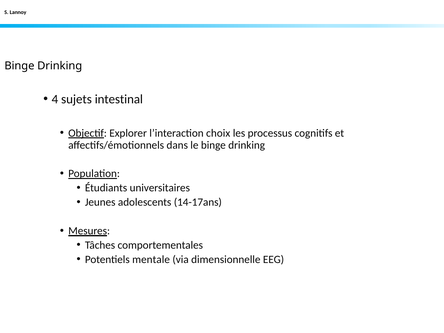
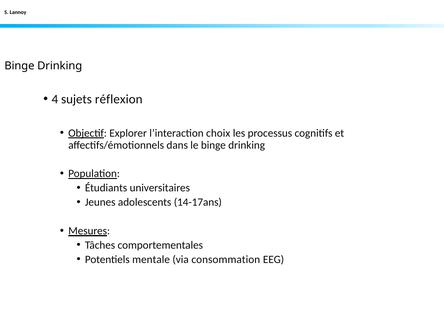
intestinal: intestinal -> réflexion (119, 99)
dimensionnelle: dimensionnelle -> consommation (226, 259)
